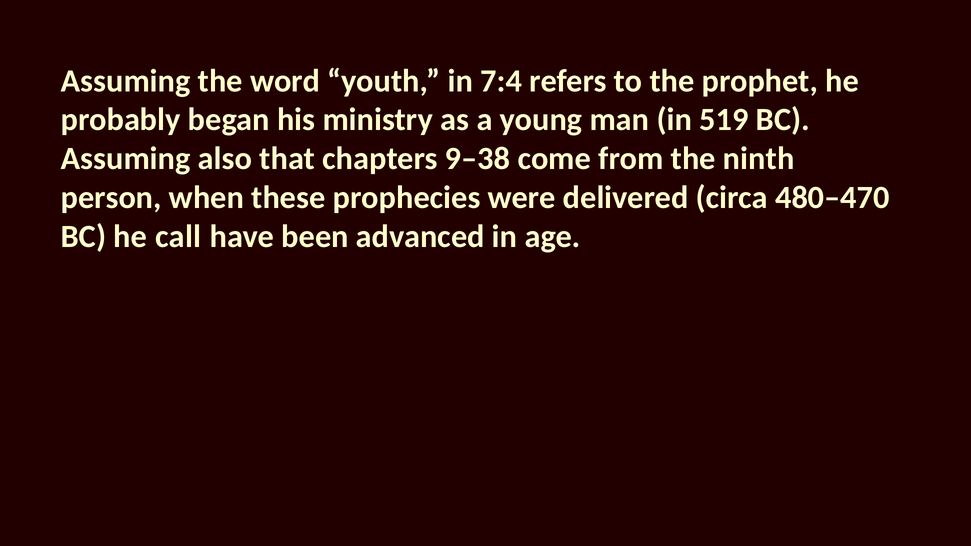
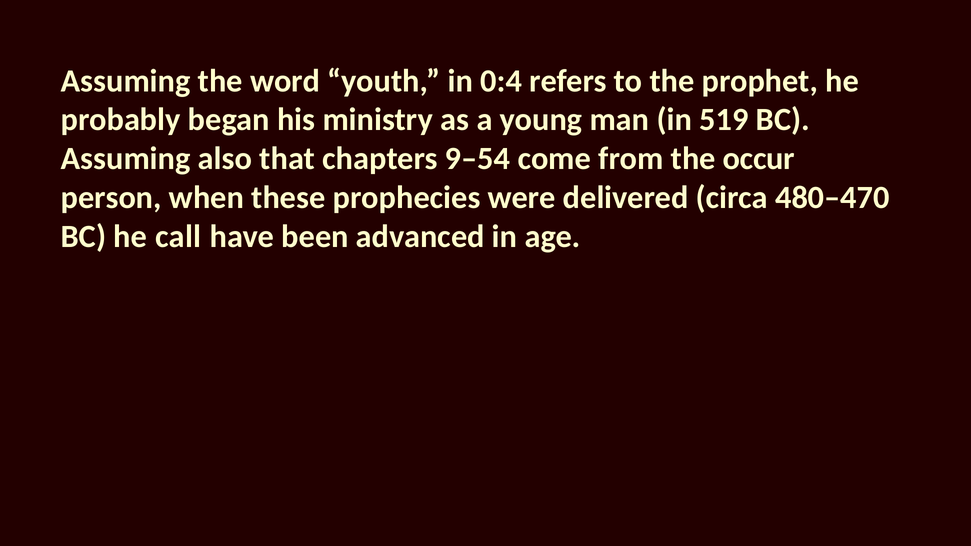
7:4: 7:4 -> 0:4 (501, 81)
9–38: 9–38 -> 9–54 (478, 159)
ninth: ninth -> occur (759, 159)
